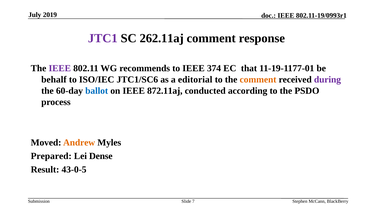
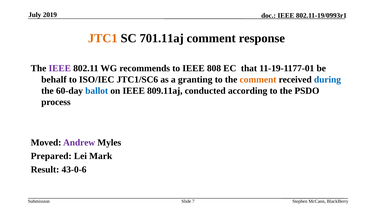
JTC1 colour: purple -> orange (103, 38)
262.11aj: 262.11aj -> 701.11aj (162, 38)
374: 374 -> 808 (214, 68)
editorial: editorial -> granting (195, 79)
during colour: purple -> blue (327, 79)
872.11aj: 872.11aj -> 809.11aj (165, 91)
Andrew colour: orange -> purple (79, 142)
Dense: Dense -> Mark (101, 156)
43-0-5: 43-0-5 -> 43-0-6 (74, 169)
